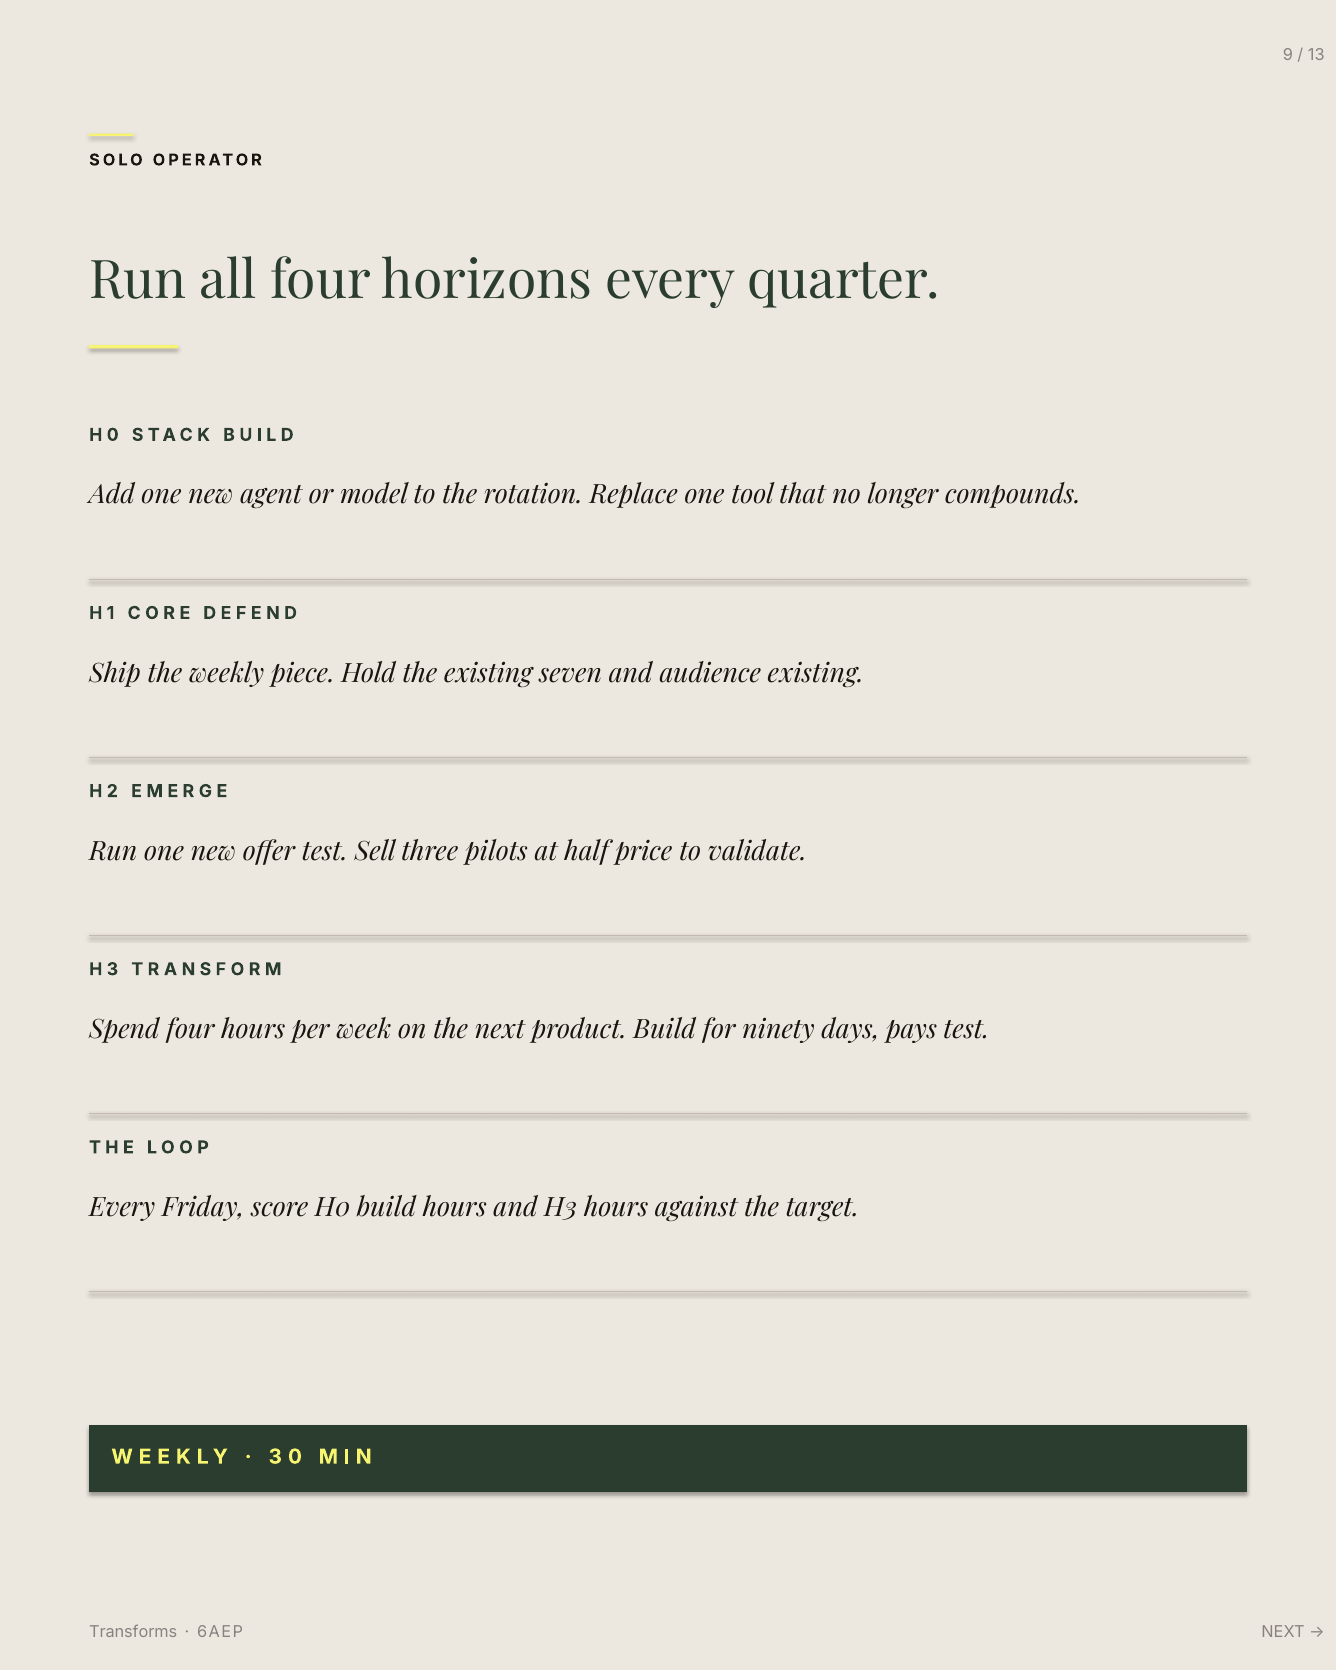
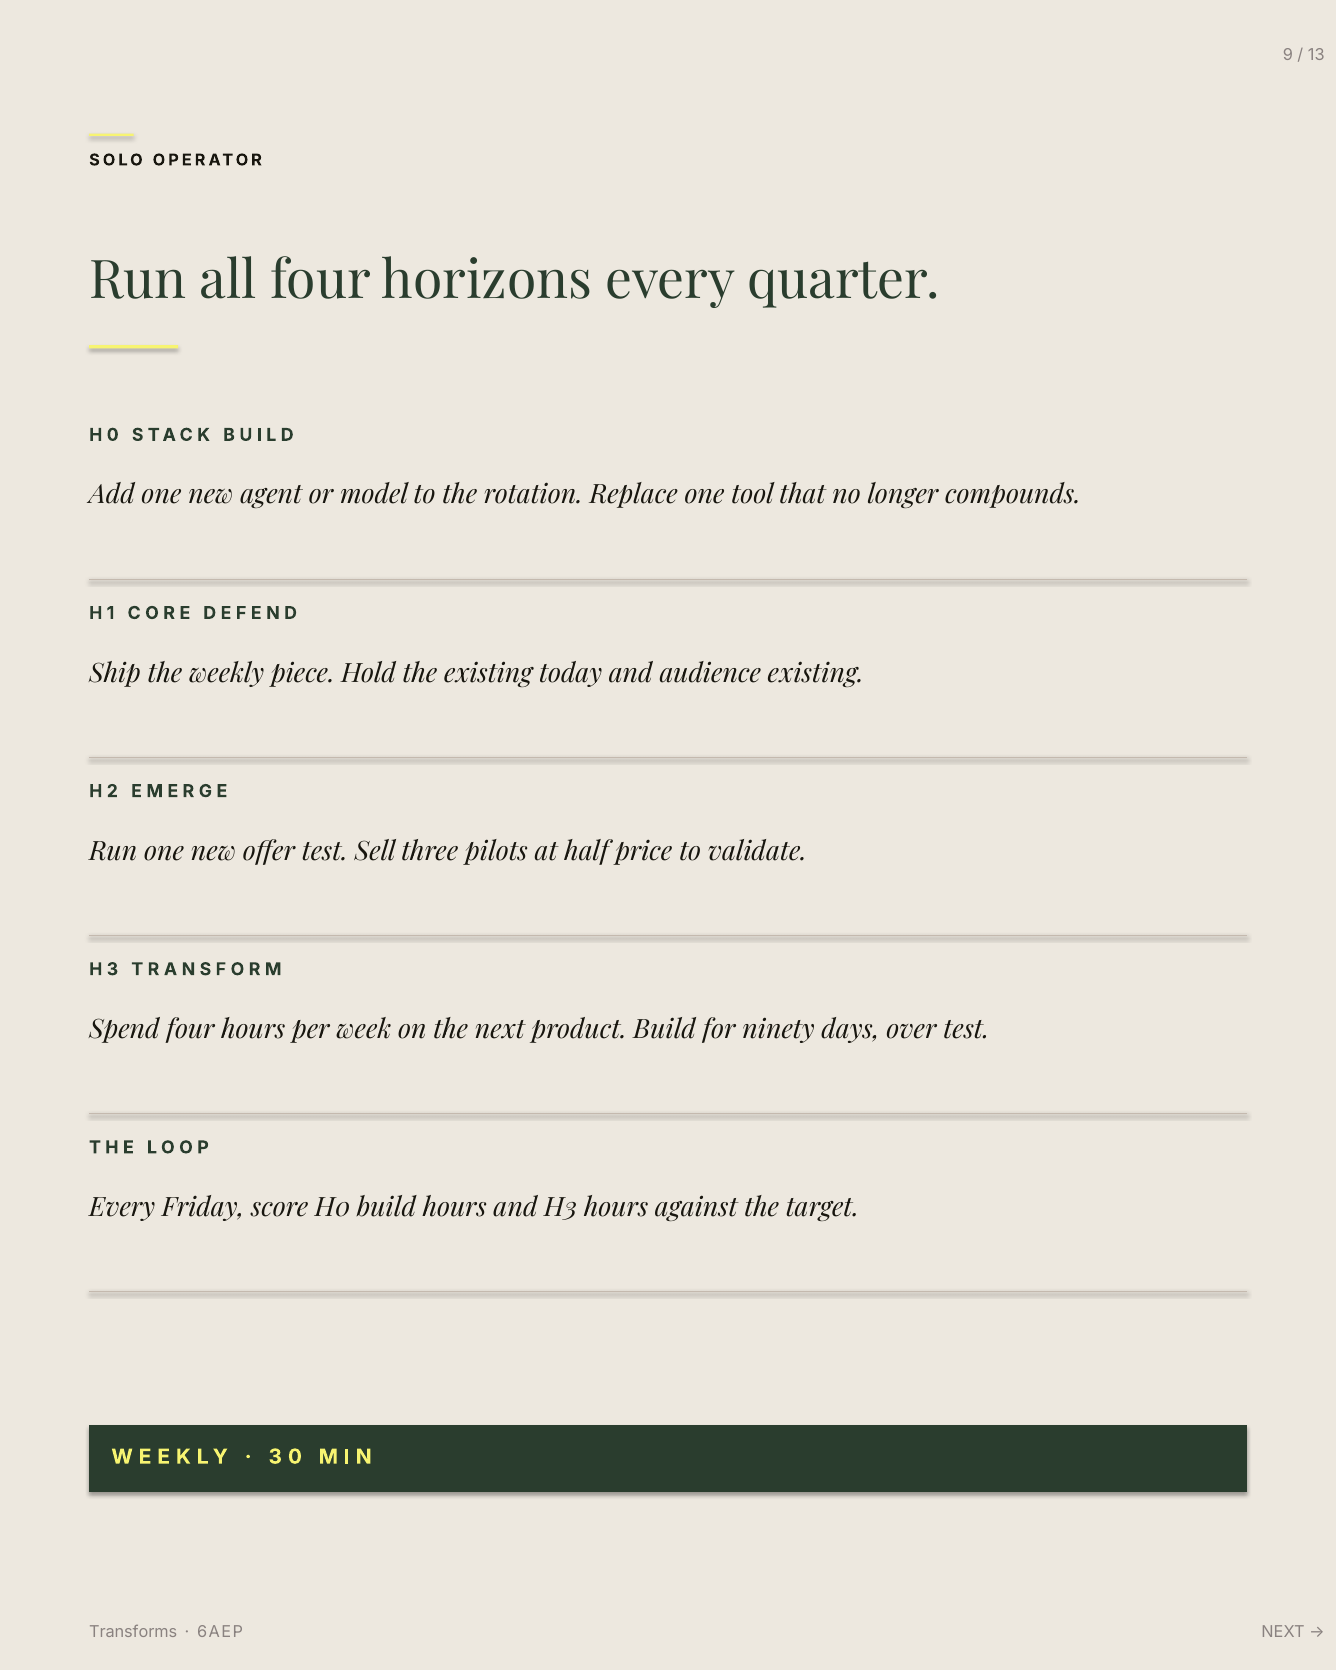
seven: seven -> today (571, 673)
pays: pays -> over (911, 1029)
